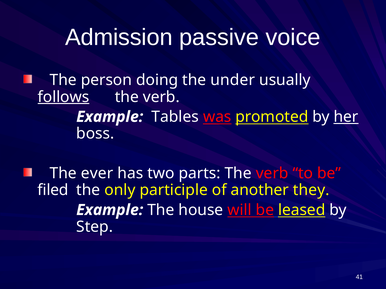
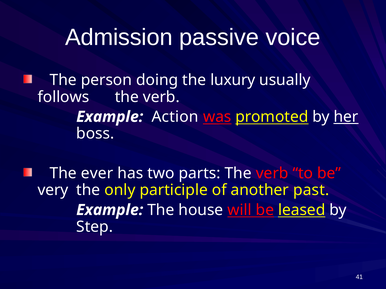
under: under -> luxury (233, 80)
follows underline: present -> none (63, 97)
Tables: Tables -> Action (175, 117)
filed: filed -> very (53, 190)
they: they -> past (311, 190)
